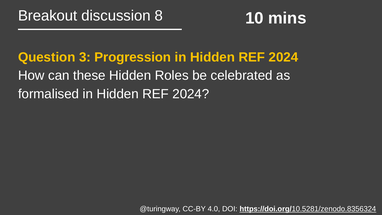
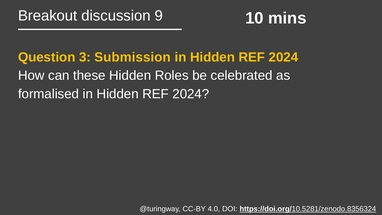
8: 8 -> 9 (159, 16)
Progression: Progression -> Submission (133, 57)
